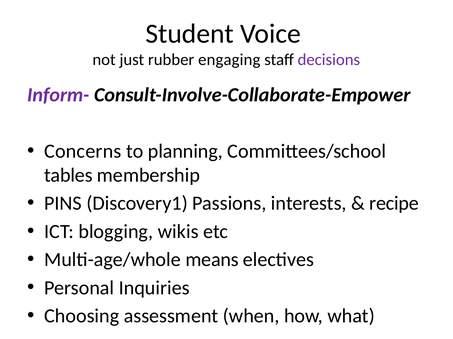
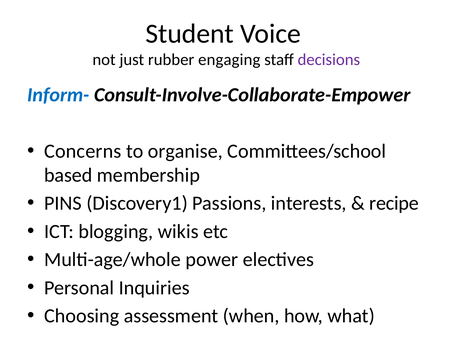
Inform- colour: purple -> blue (58, 95)
planning: planning -> organise (185, 151)
tables: tables -> based (68, 176)
means: means -> power (212, 260)
